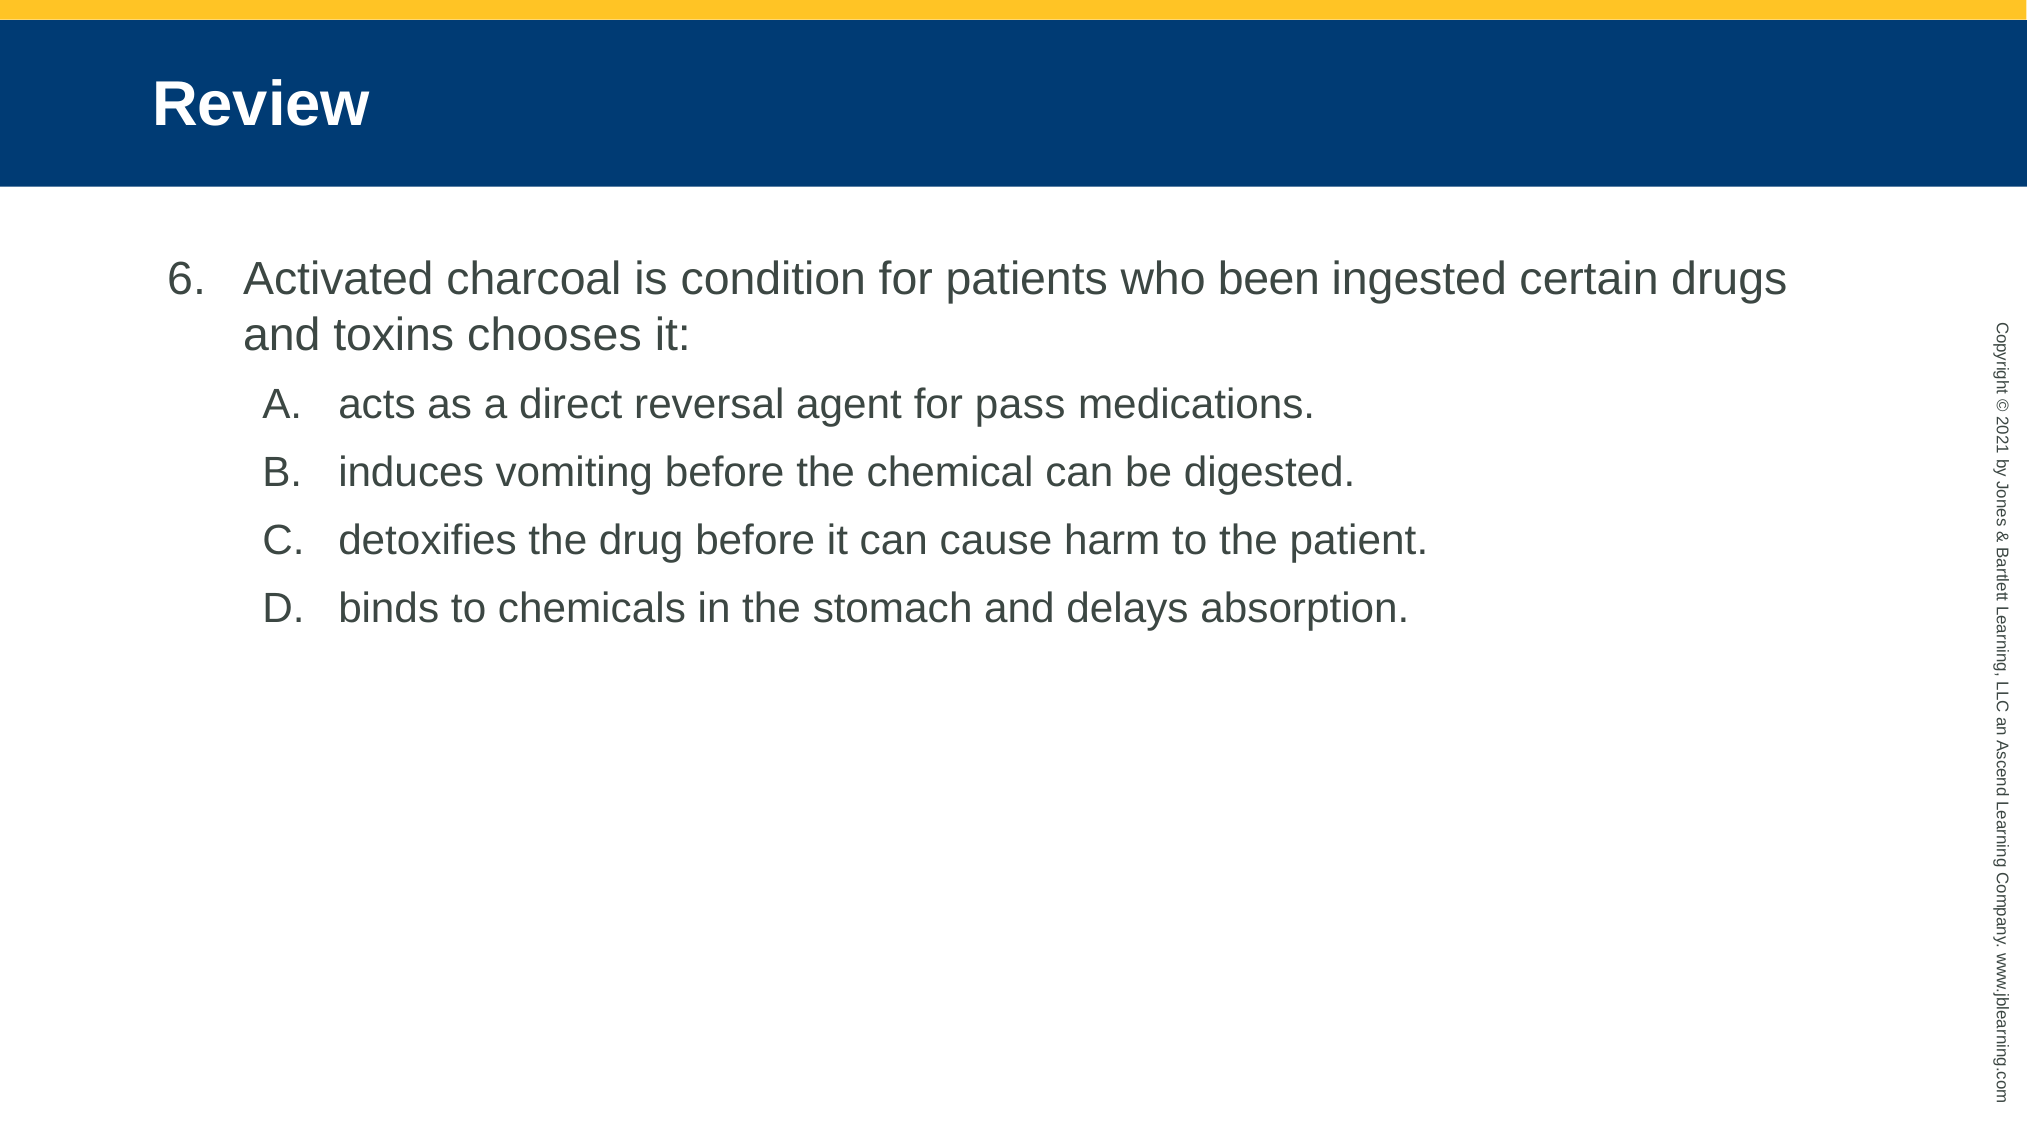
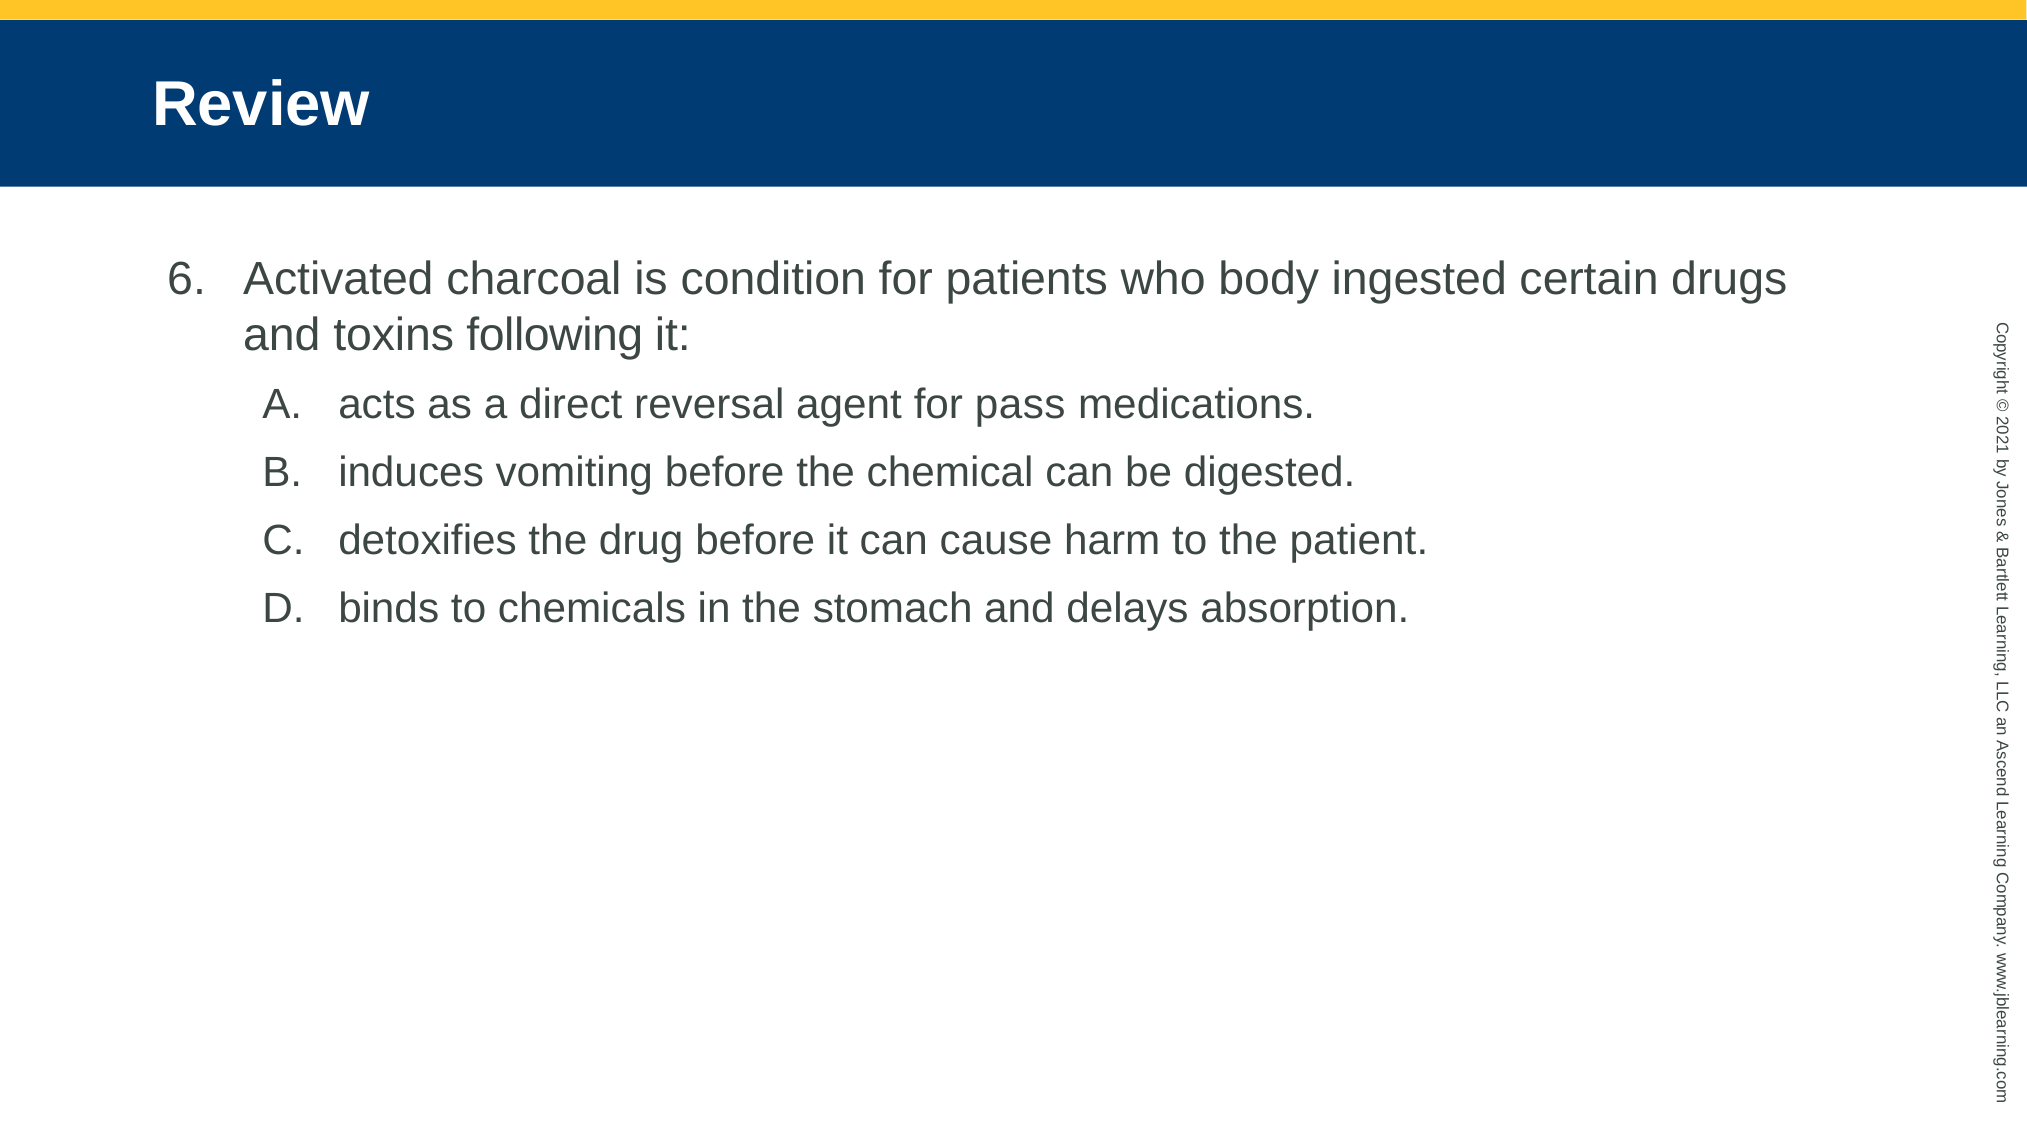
been: been -> body (1269, 279)
chooses: chooses -> following (555, 335)
